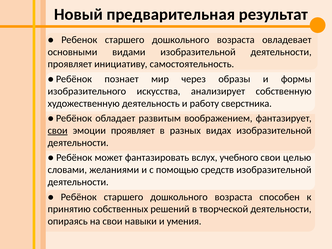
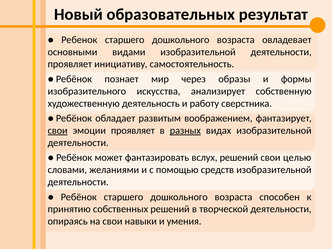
предварительная: предварительная -> образовательных (171, 14)
разных underline: none -> present (185, 131)
вслух учебного: учебного -> решений (239, 158)
